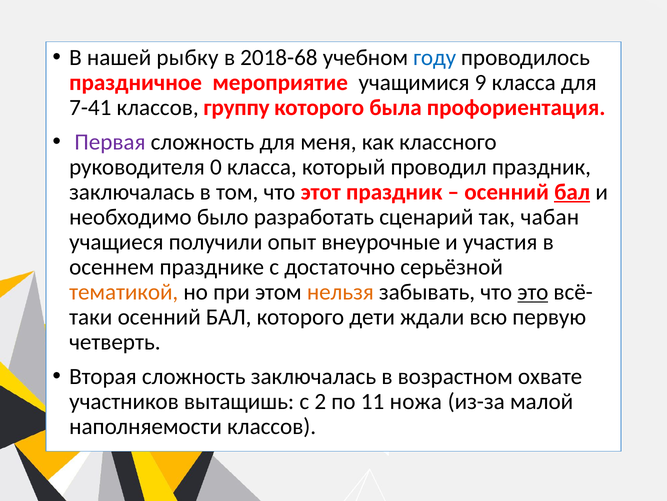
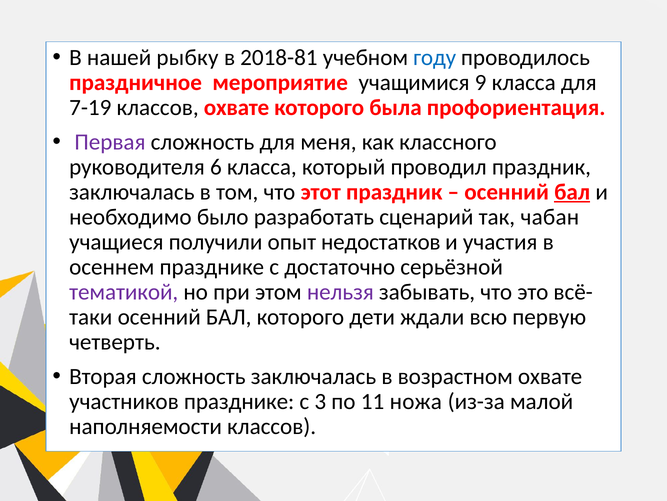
2018-68: 2018-68 -> 2018-81 (279, 57)
7-41: 7-41 -> 7-19 (90, 107)
классов группу: группу -> охвате (237, 107)
0: 0 -> 6 (216, 167)
внеурочные: внеурочные -> недостатков (381, 242)
тематикой colour: orange -> purple (124, 292)
нельзя colour: orange -> purple (340, 292)
это underline: present -> none (533, 292)
участников вытащишь: вытащишь -> празднике (239, 401)
2: 2 -> 3 (320, 401)
